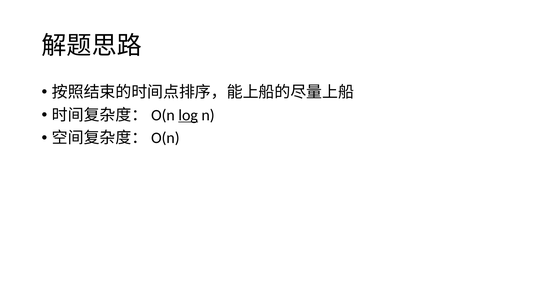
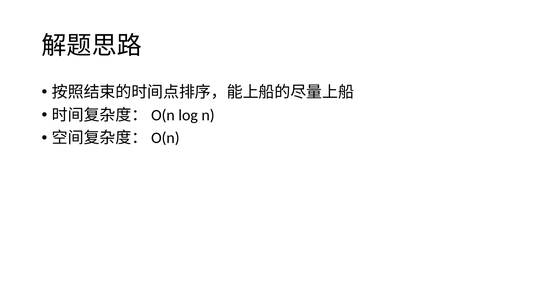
log underline: present -> none (188, 115)
